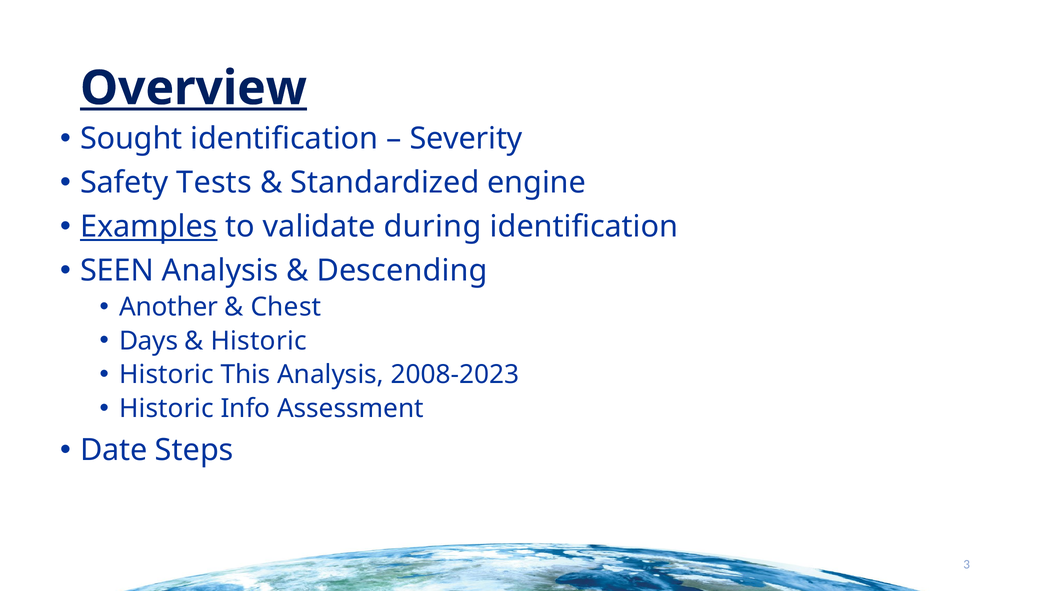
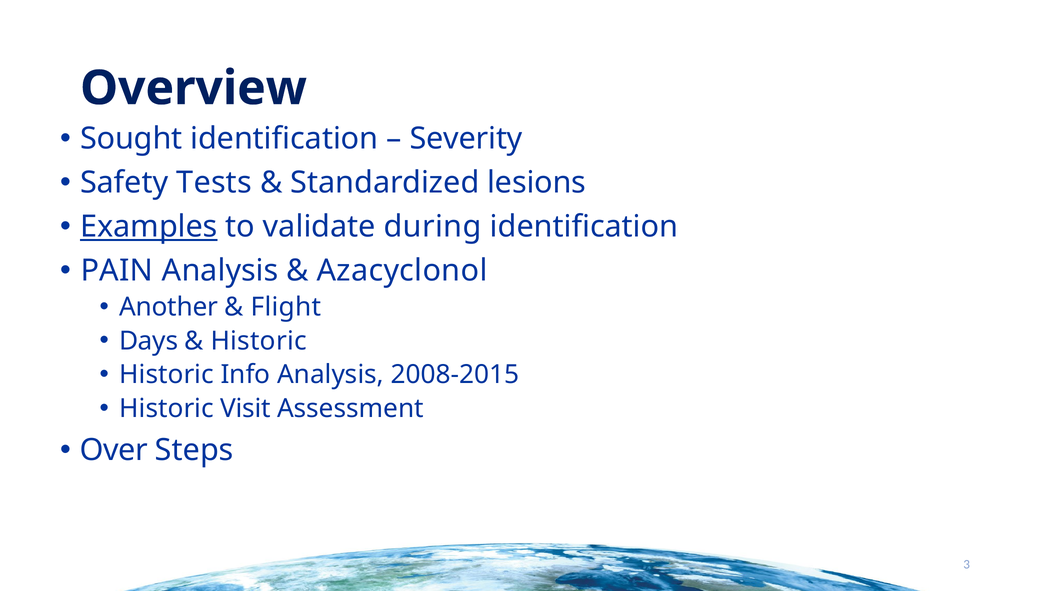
Overview underline: present -> none (193, 88)
engine: engine -> lesions (537, 183)
SEEN: SEEN -> PAIN (117, 271)
Descending: Descending -> Azacyclonol (402, 271)
Chest: Chest -> Flight (286, 307)
This: This -> Info (246, 375)
2008-2023: 2008-2023 -> 2008-2015 (455, 375)
Info: Info -> Visit (246, 408)
Date: Date -> Over (114, 450)
